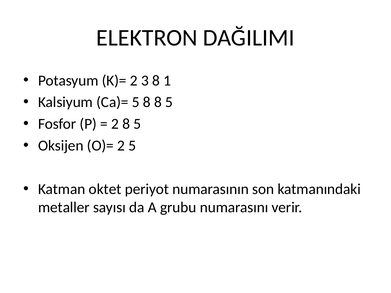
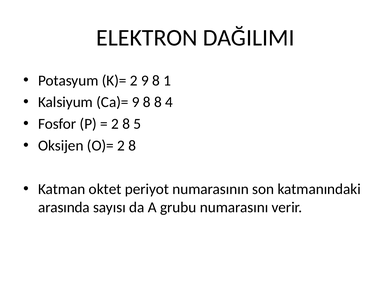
2 3: 3 -> 9 (145, 81)
Ca)= 5: 5 -> 9 (136, 102)
8 8 5: 5 -> 4 (169, 102)
O)= 2 5: 5 -> 8 (132, 146)
metaller: metaller -> arasında (64, 208)
